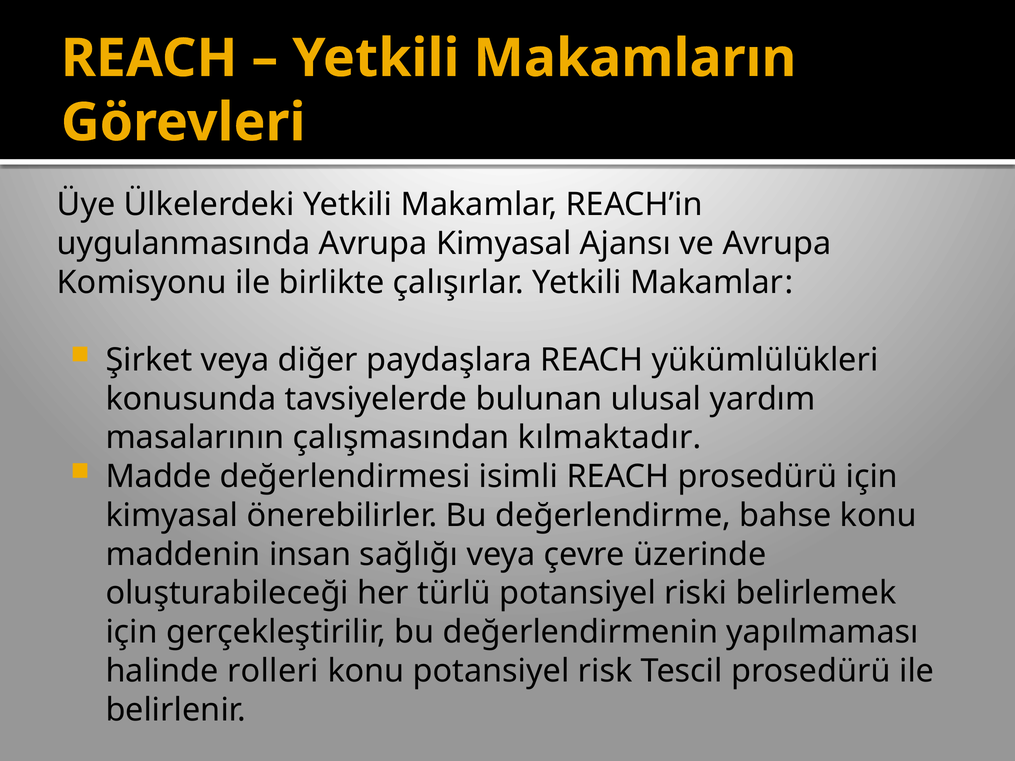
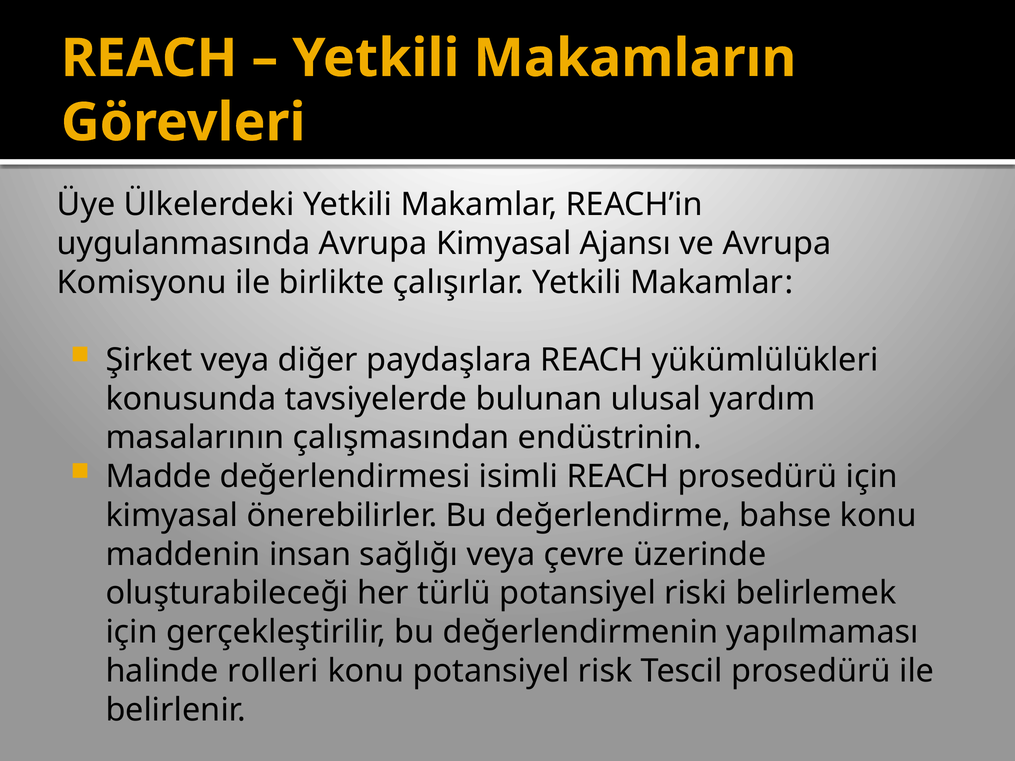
kılmaktadır: kılmaktadır -> endüstrinin (610, 438)
